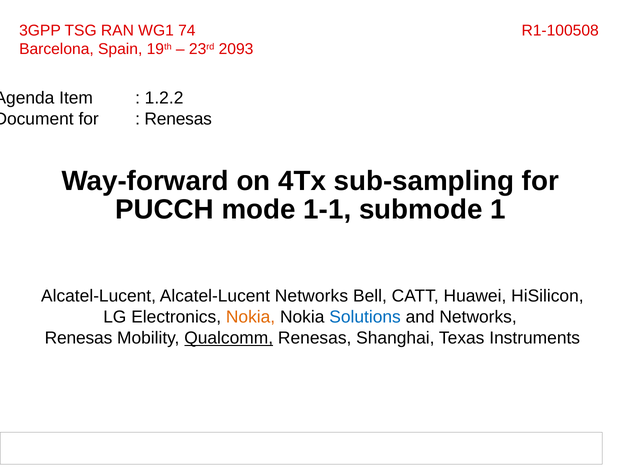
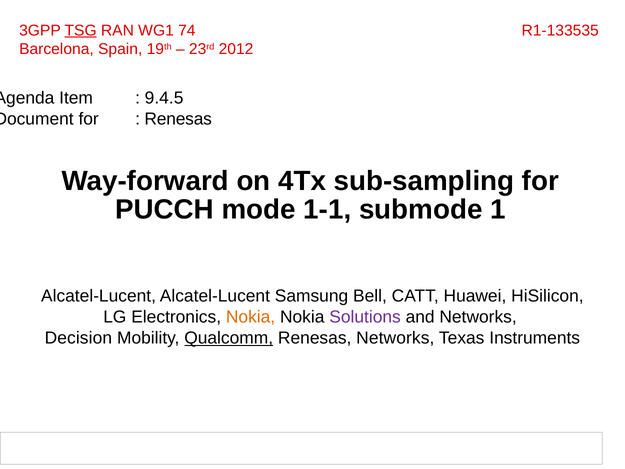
TSG underline: none -> present (81, 30)
R1-100508: R1-100508 -> R1-133535 (560, 30)
2093: 2093 -> 2012 (236, 49)
1.2.2: 1.2.2 -> 9.4.5 (164, 98)
Alcatel-Lucent Networks: Networks -> Samsung (312, 296)
Solutions colour: blue -> purple (365, 317)
Renesas: Renesas -> Decision (78, 338)
Renesas Shanghai: Shanghai -> Networks (395, 338)
